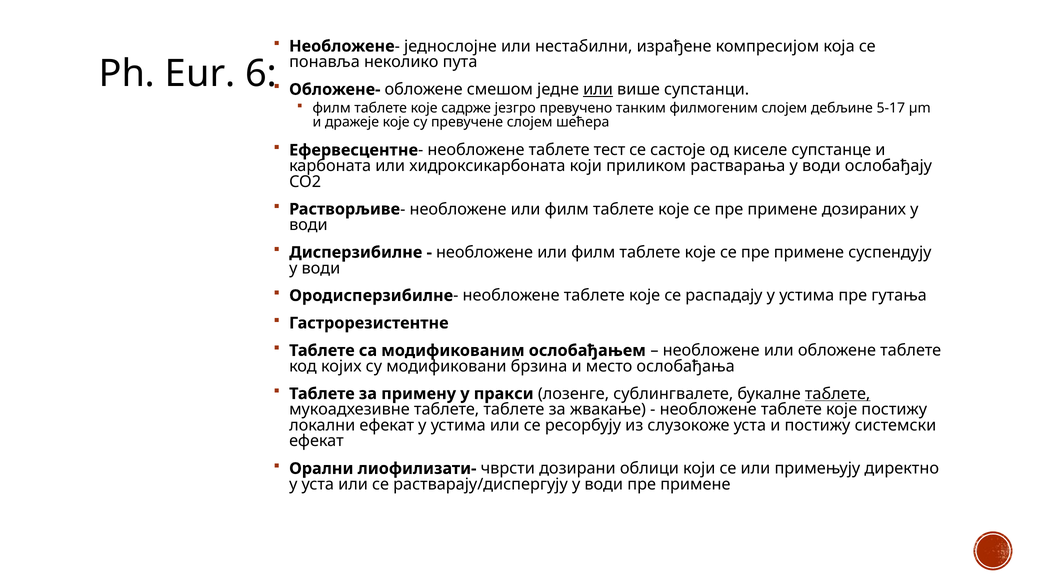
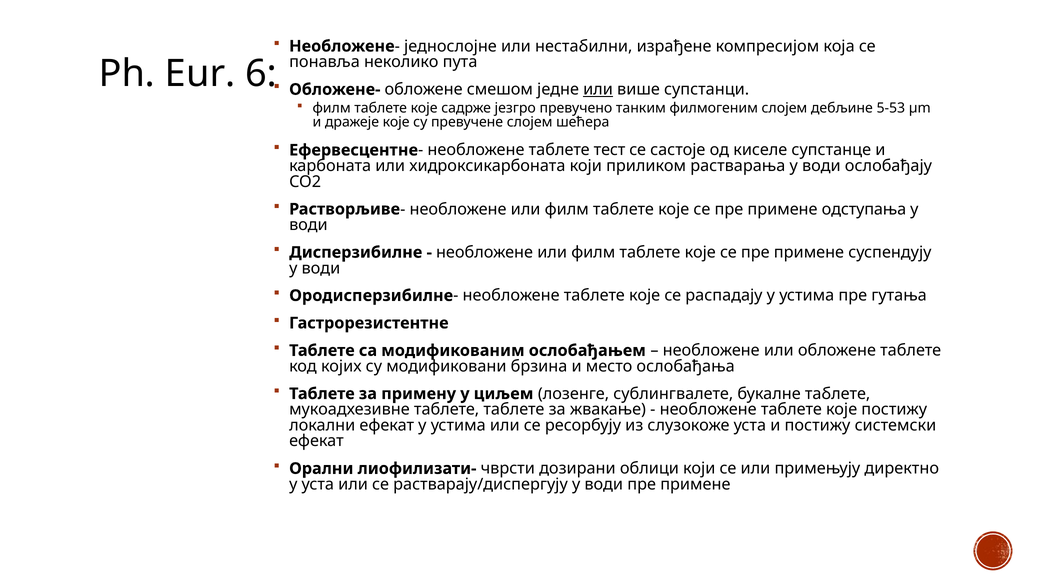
5-17: 5-17 -> 5-53 (891, 108)
дозираних: дозираних -> одступања (864, 209)
пракси: пракси -> циљем (504, 394)
таблете underline: present -> none (838, 394)
